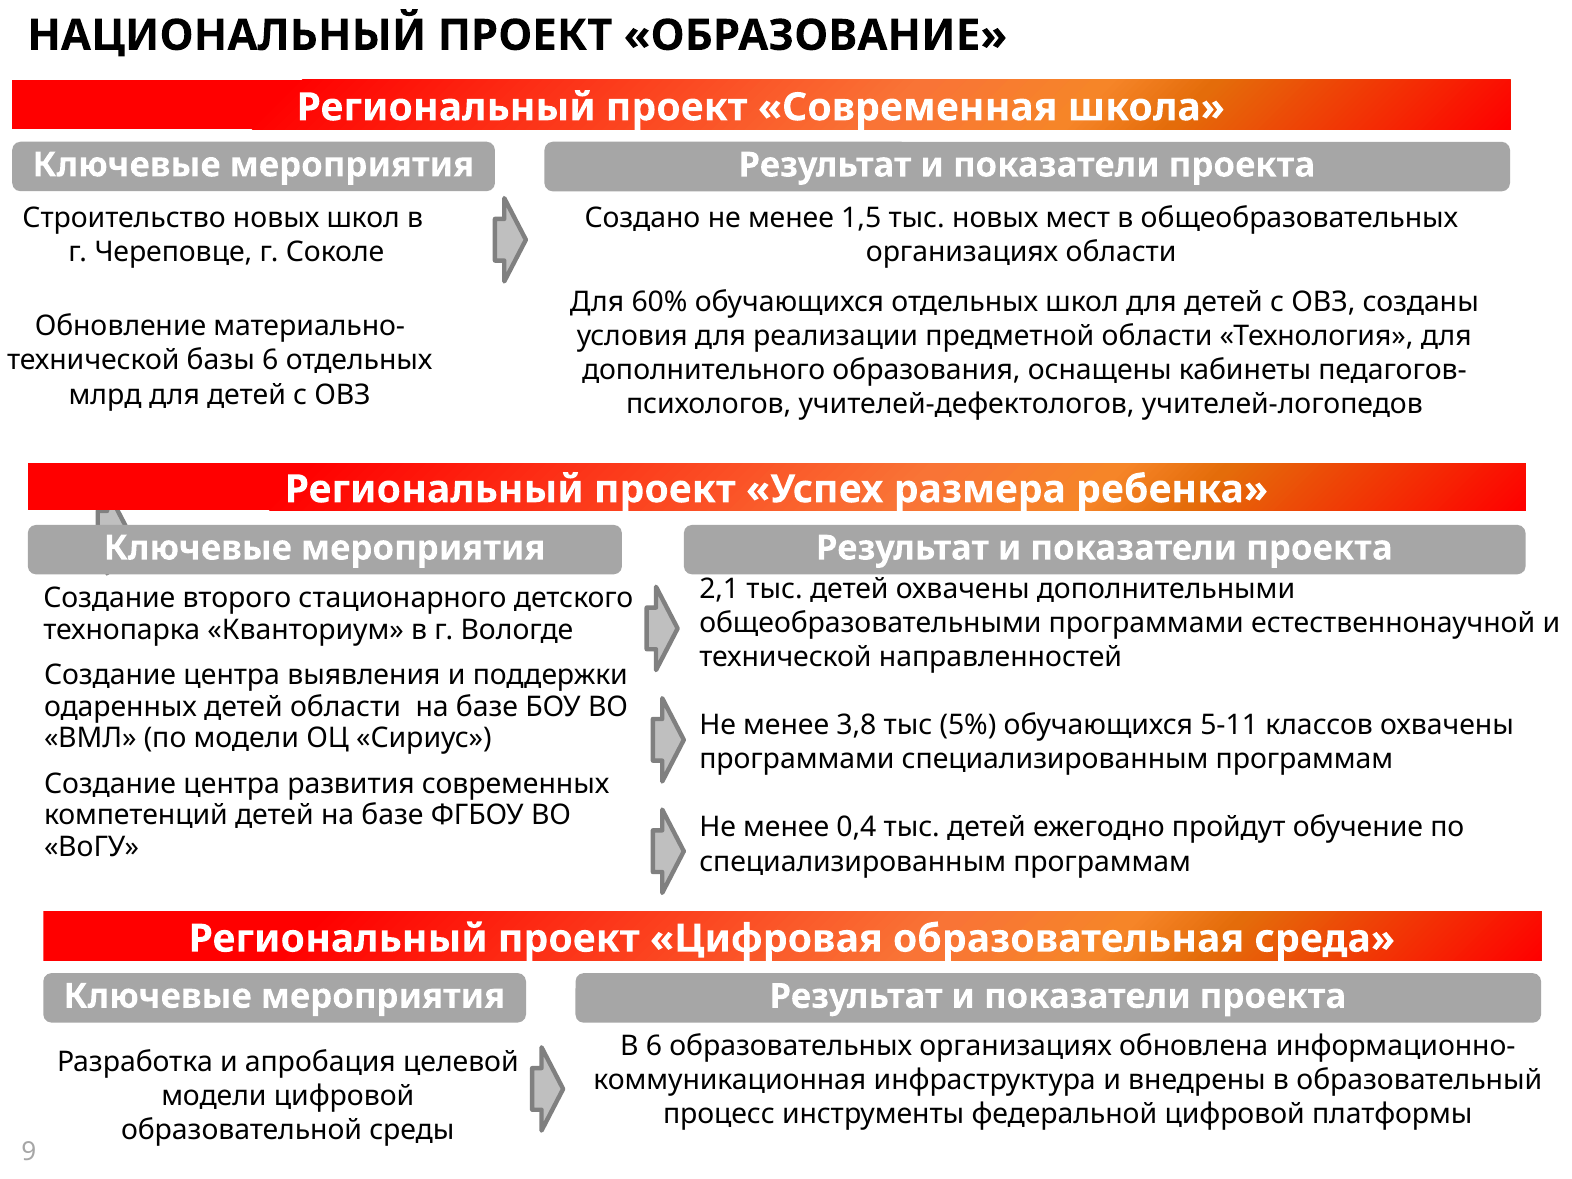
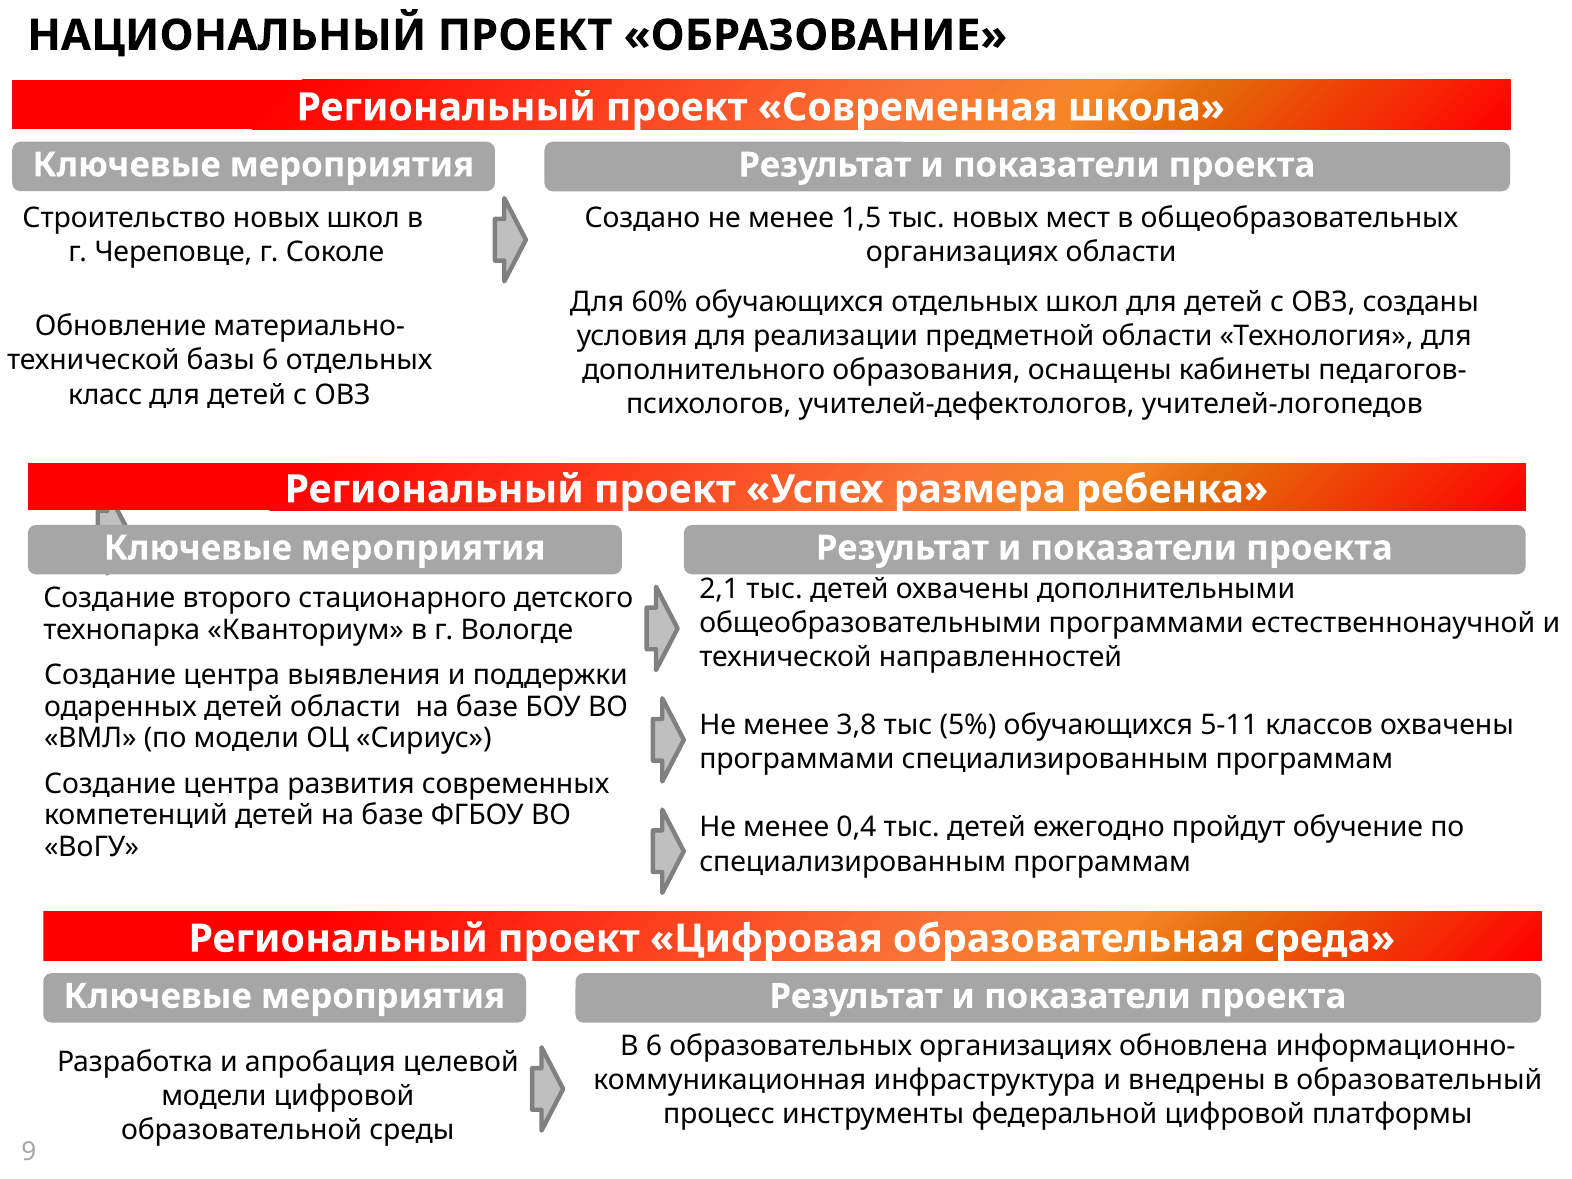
млрд: млрд -> класс (105, 395)
